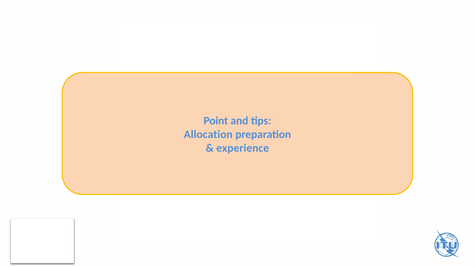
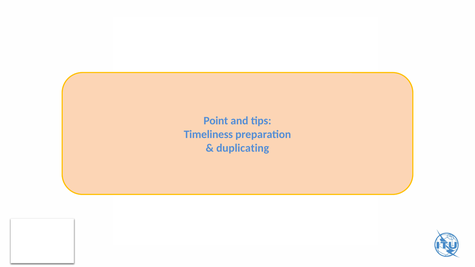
Allocation: Allocation -> Timeliness (208, 134)
experience: experience -> duplicating (243, 148)
